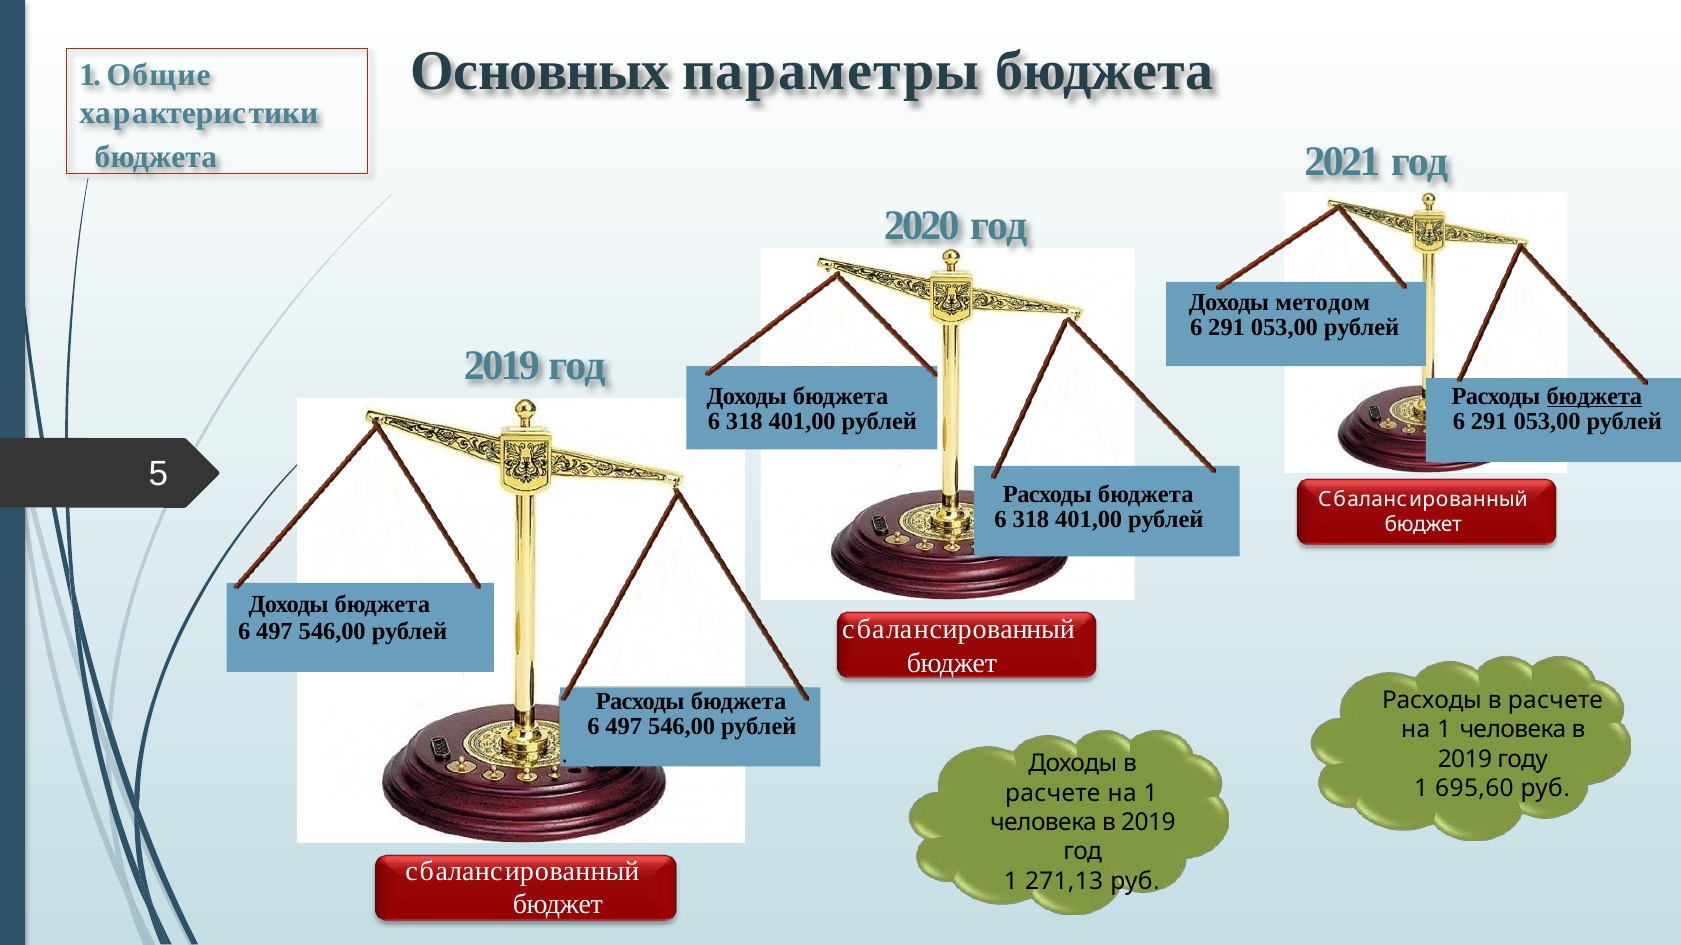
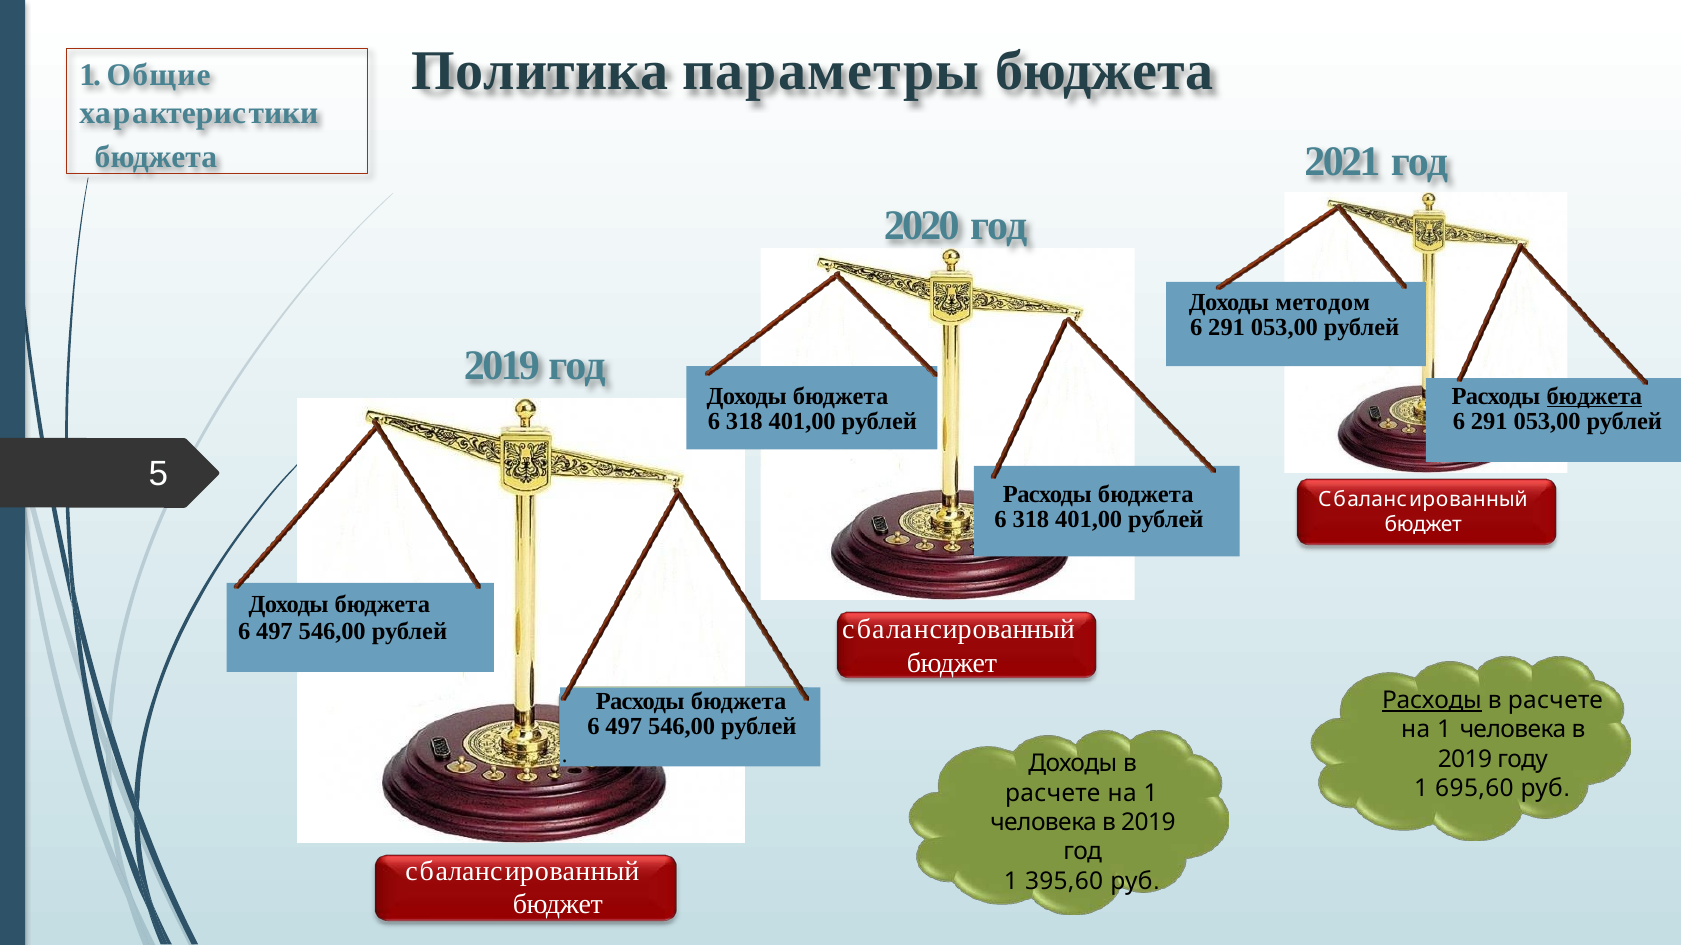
Основных: Основных -> Политика (540, 71)
Расходы underline: none -> present (1432, 701)
271,13: 271,13 -> 395,60 (1064, 882)
